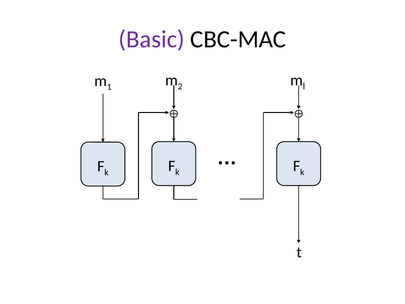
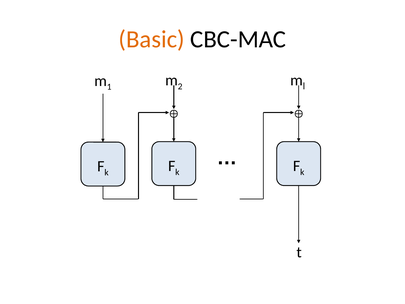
Basic colour: purple -> orange (152, 39)
